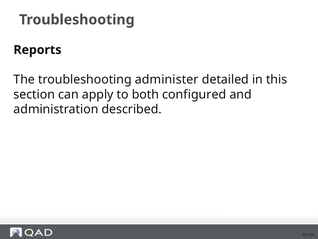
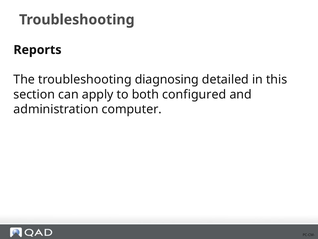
administer: administer -> diagnosing (167, 79)
described: described -> computer (132, 109)
